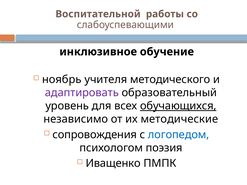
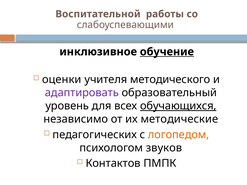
обучение underline: none -> present (167, 52)
ноябрь: ноябрь -> оценки (62, 80)
сопровождения: сопровождения -> педагогических (95, 135)
логопедом colour: blue -> orange (179, 135)
поэзия: поэзия -> звуков (164, 148)
Иващенко: Иващенко -> Контактов (113, 164)
